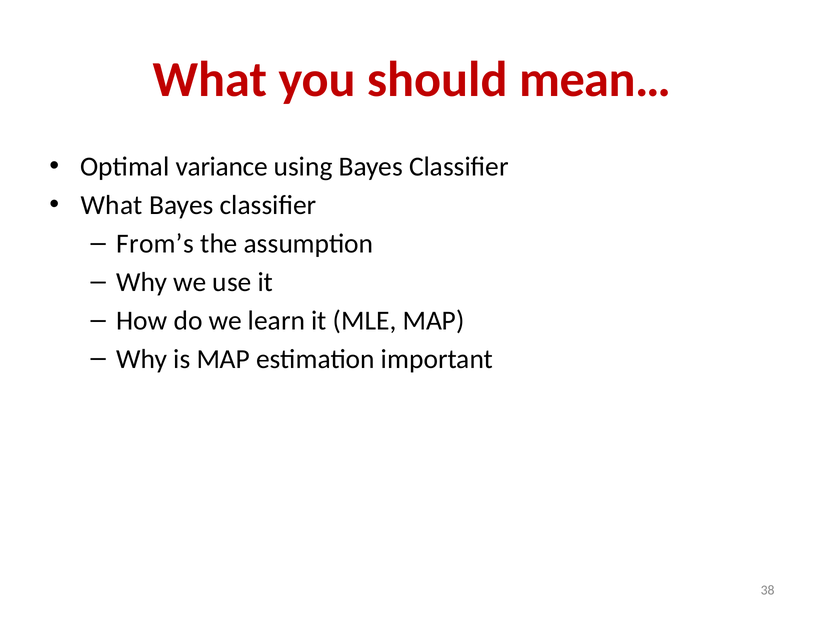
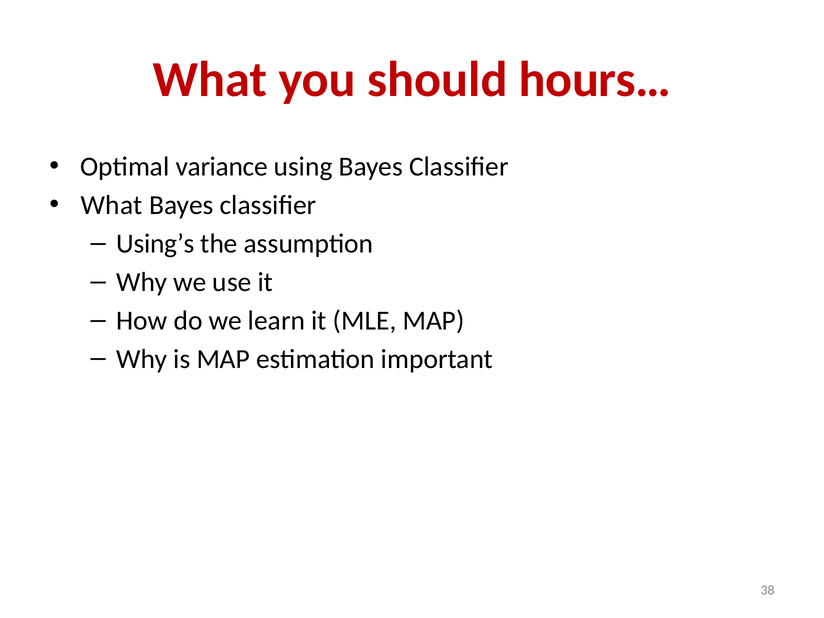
mean…: mean… -> hours… (595, 80)
From’s: From’s -> Using’s (155, 244)
